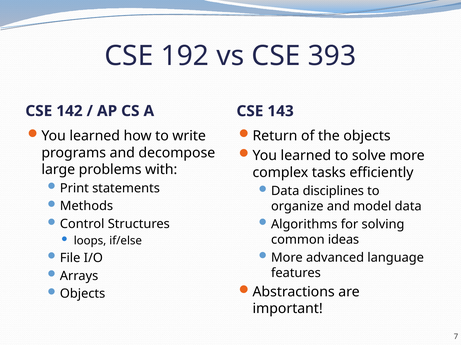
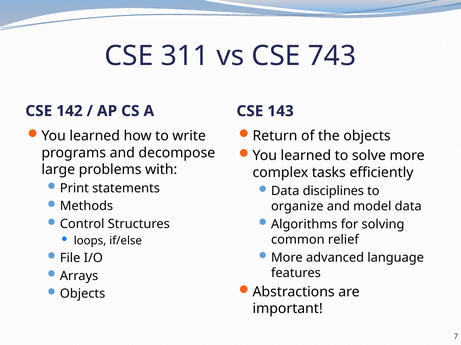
192: 192 -> 311 (185, 56)
393: 393 -> 743 (332, 56)
ideas: ideas -> relief (343, 240)
